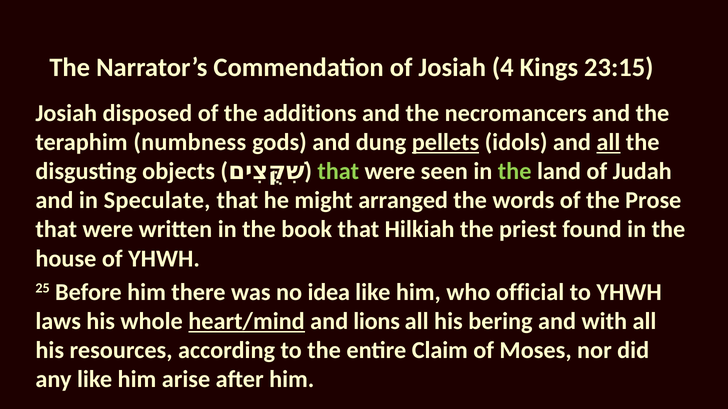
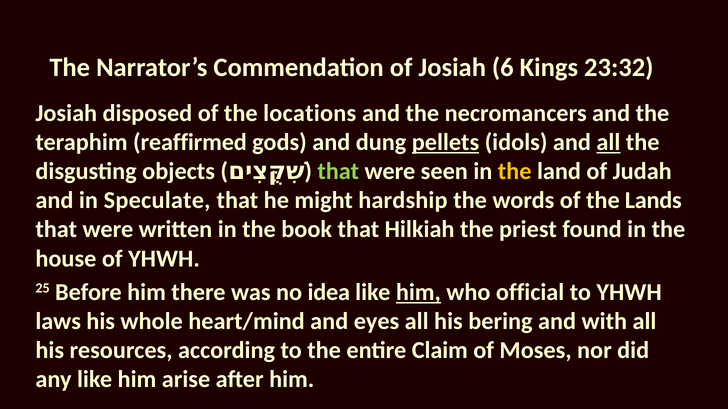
4: 4 -> 6 (503, 68)
23:15: 23:15 -> 23:32 (619, 68)
additions: additions -> locations (310, 113)
numbness: numbness -> reaffirmed (190, 142)
the colour: light green -> yellow (515, 171)
arranged: arranged -> hardship (403, 201)
Prose: Prose -> Lands (653, 201)
him underline: none -> present (418, 293)
heart/mind underline: present -> none (247, 322)
lions: lions -> eyes (376, 322)
